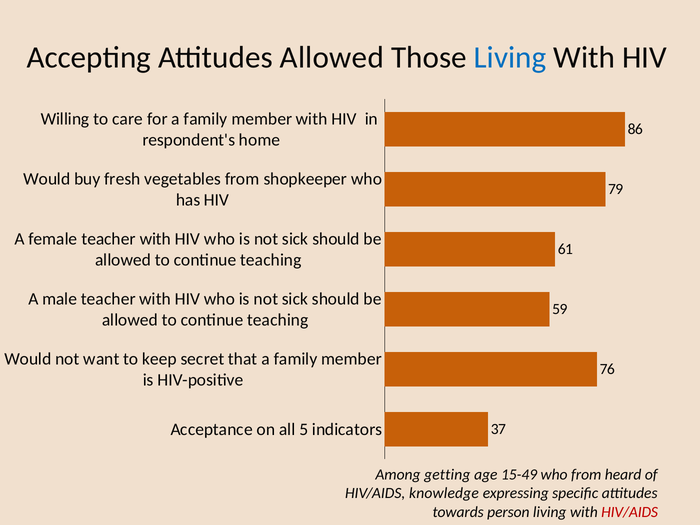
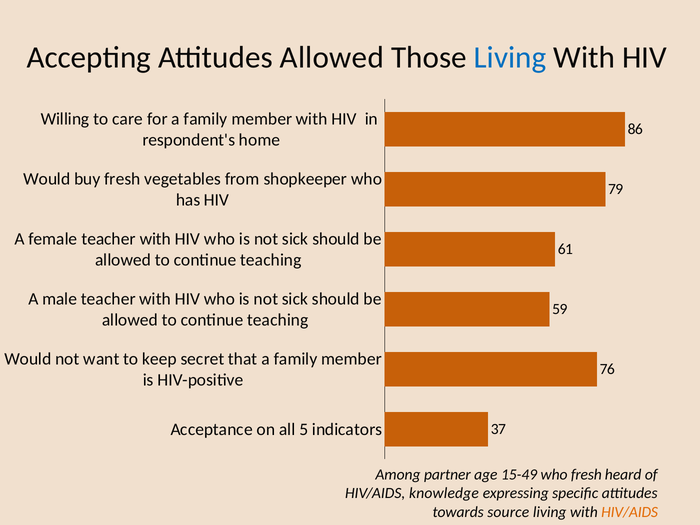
getting: getting -> partner (447, 475)
who from: from -> fresh (586, 475)
person: person -> source (508, 512)
HIV/AIDS colour: red -> orange (630, 512)
